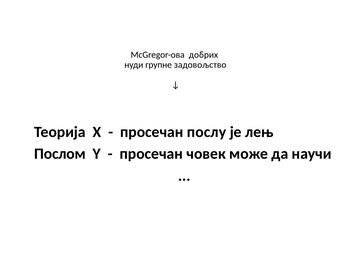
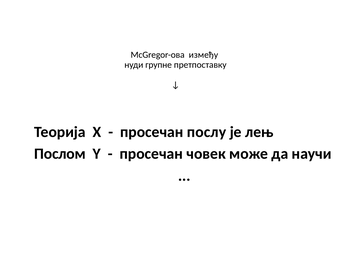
добрих: добрих -> између (203, 55)
задовољство: задовољство -> претпоставку (200, 65)
